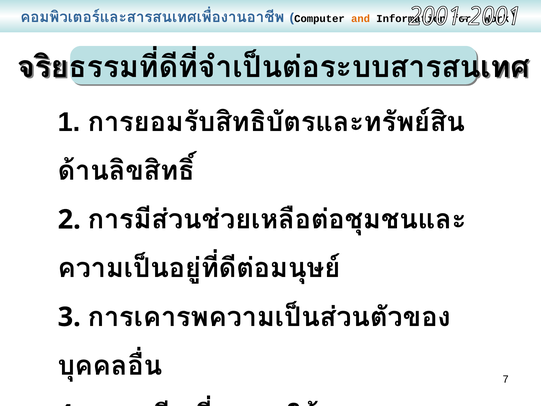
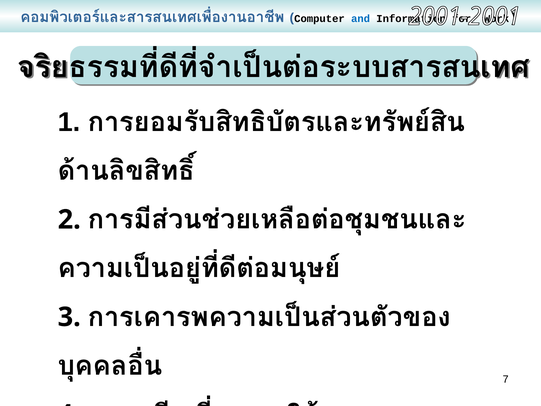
and colour: orange -> blue (361, 19)
